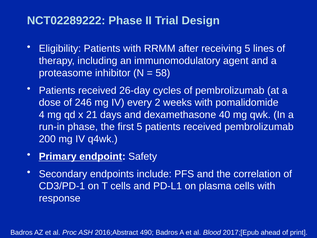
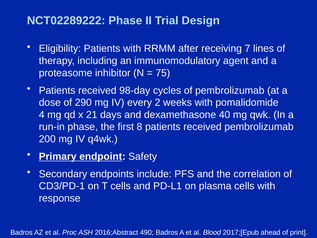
receiving 5: 5 -> 7 (247, 49)
58: 58 -> 75 (163, 73)
26-day: 26-day -> 98-day (135, 90)
246: 246 -> 290 (83, 102)
first 5: 5 -> 8 (139, 127)
